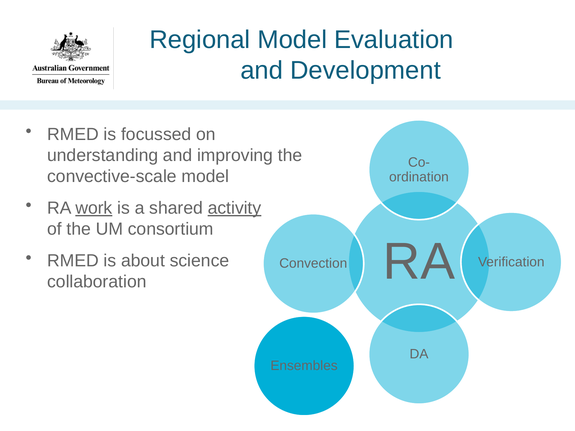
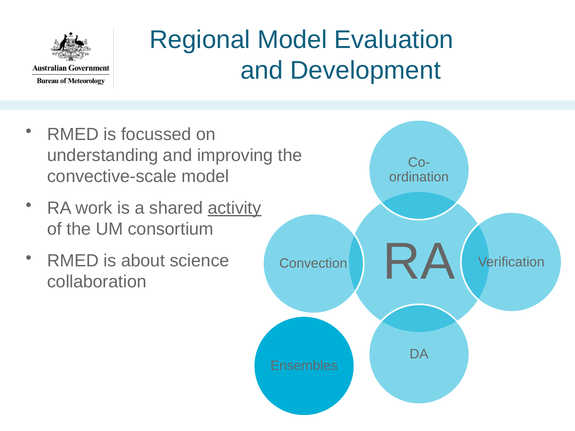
work underline: present -> none (94, 208)
